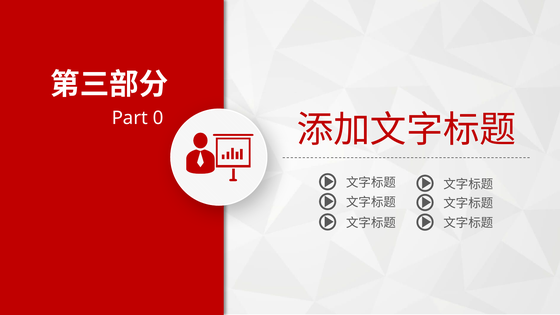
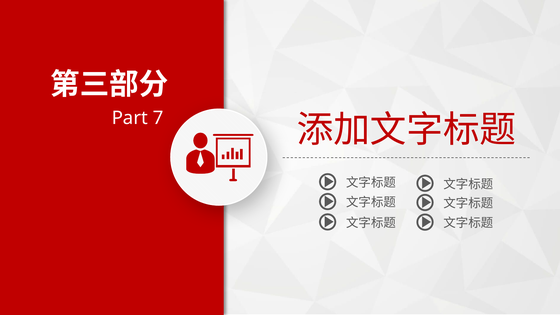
0: 0 -> 7 (158, 118)
